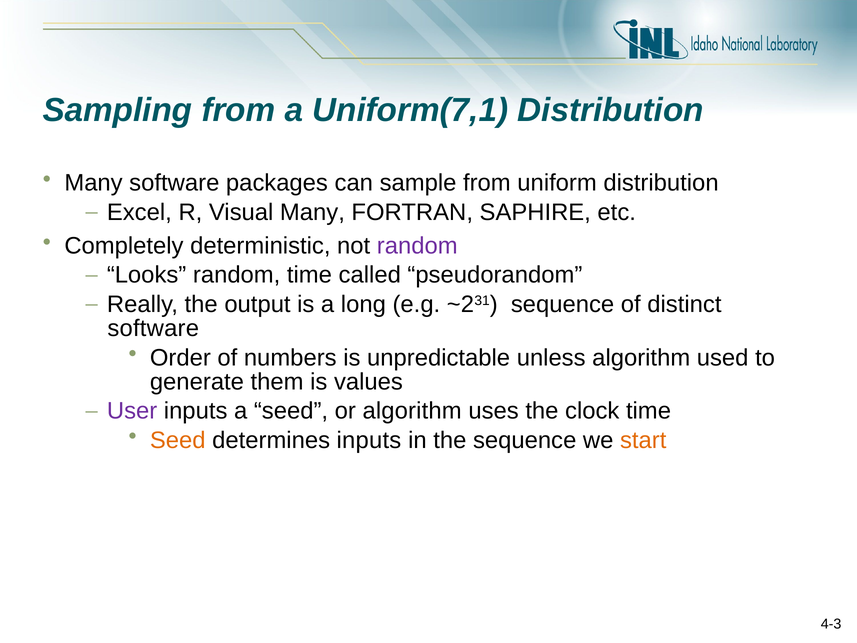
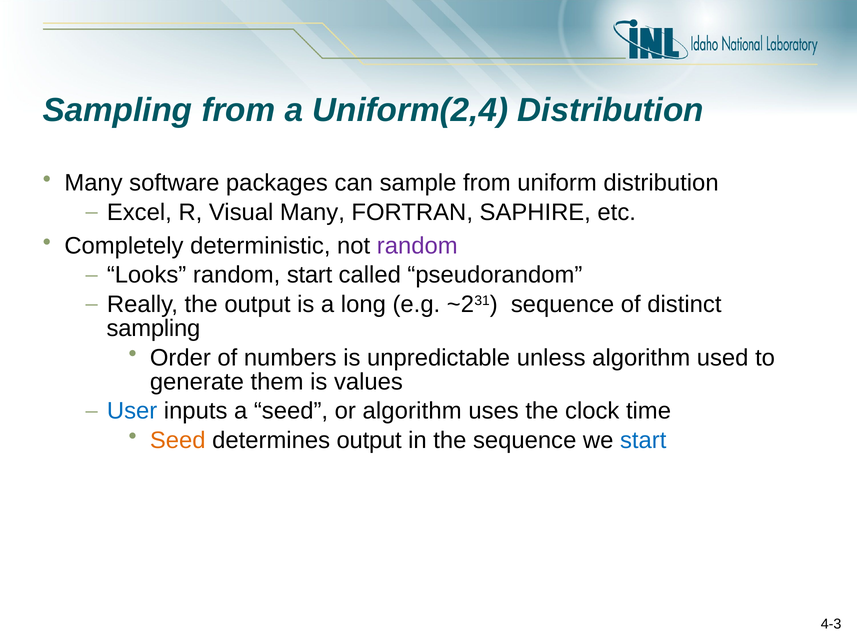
Uniform(7,1: Uniform(7,1 -> Uniform(2,4 (410, 110)
random time: time -> start (310, 275)
software: software -> sampling (153, 328)
User colour: purple -> blue (132, 411)
determines inputs: inputs -> output (369, 440)
start colour: orange -> blue (643, 440)
